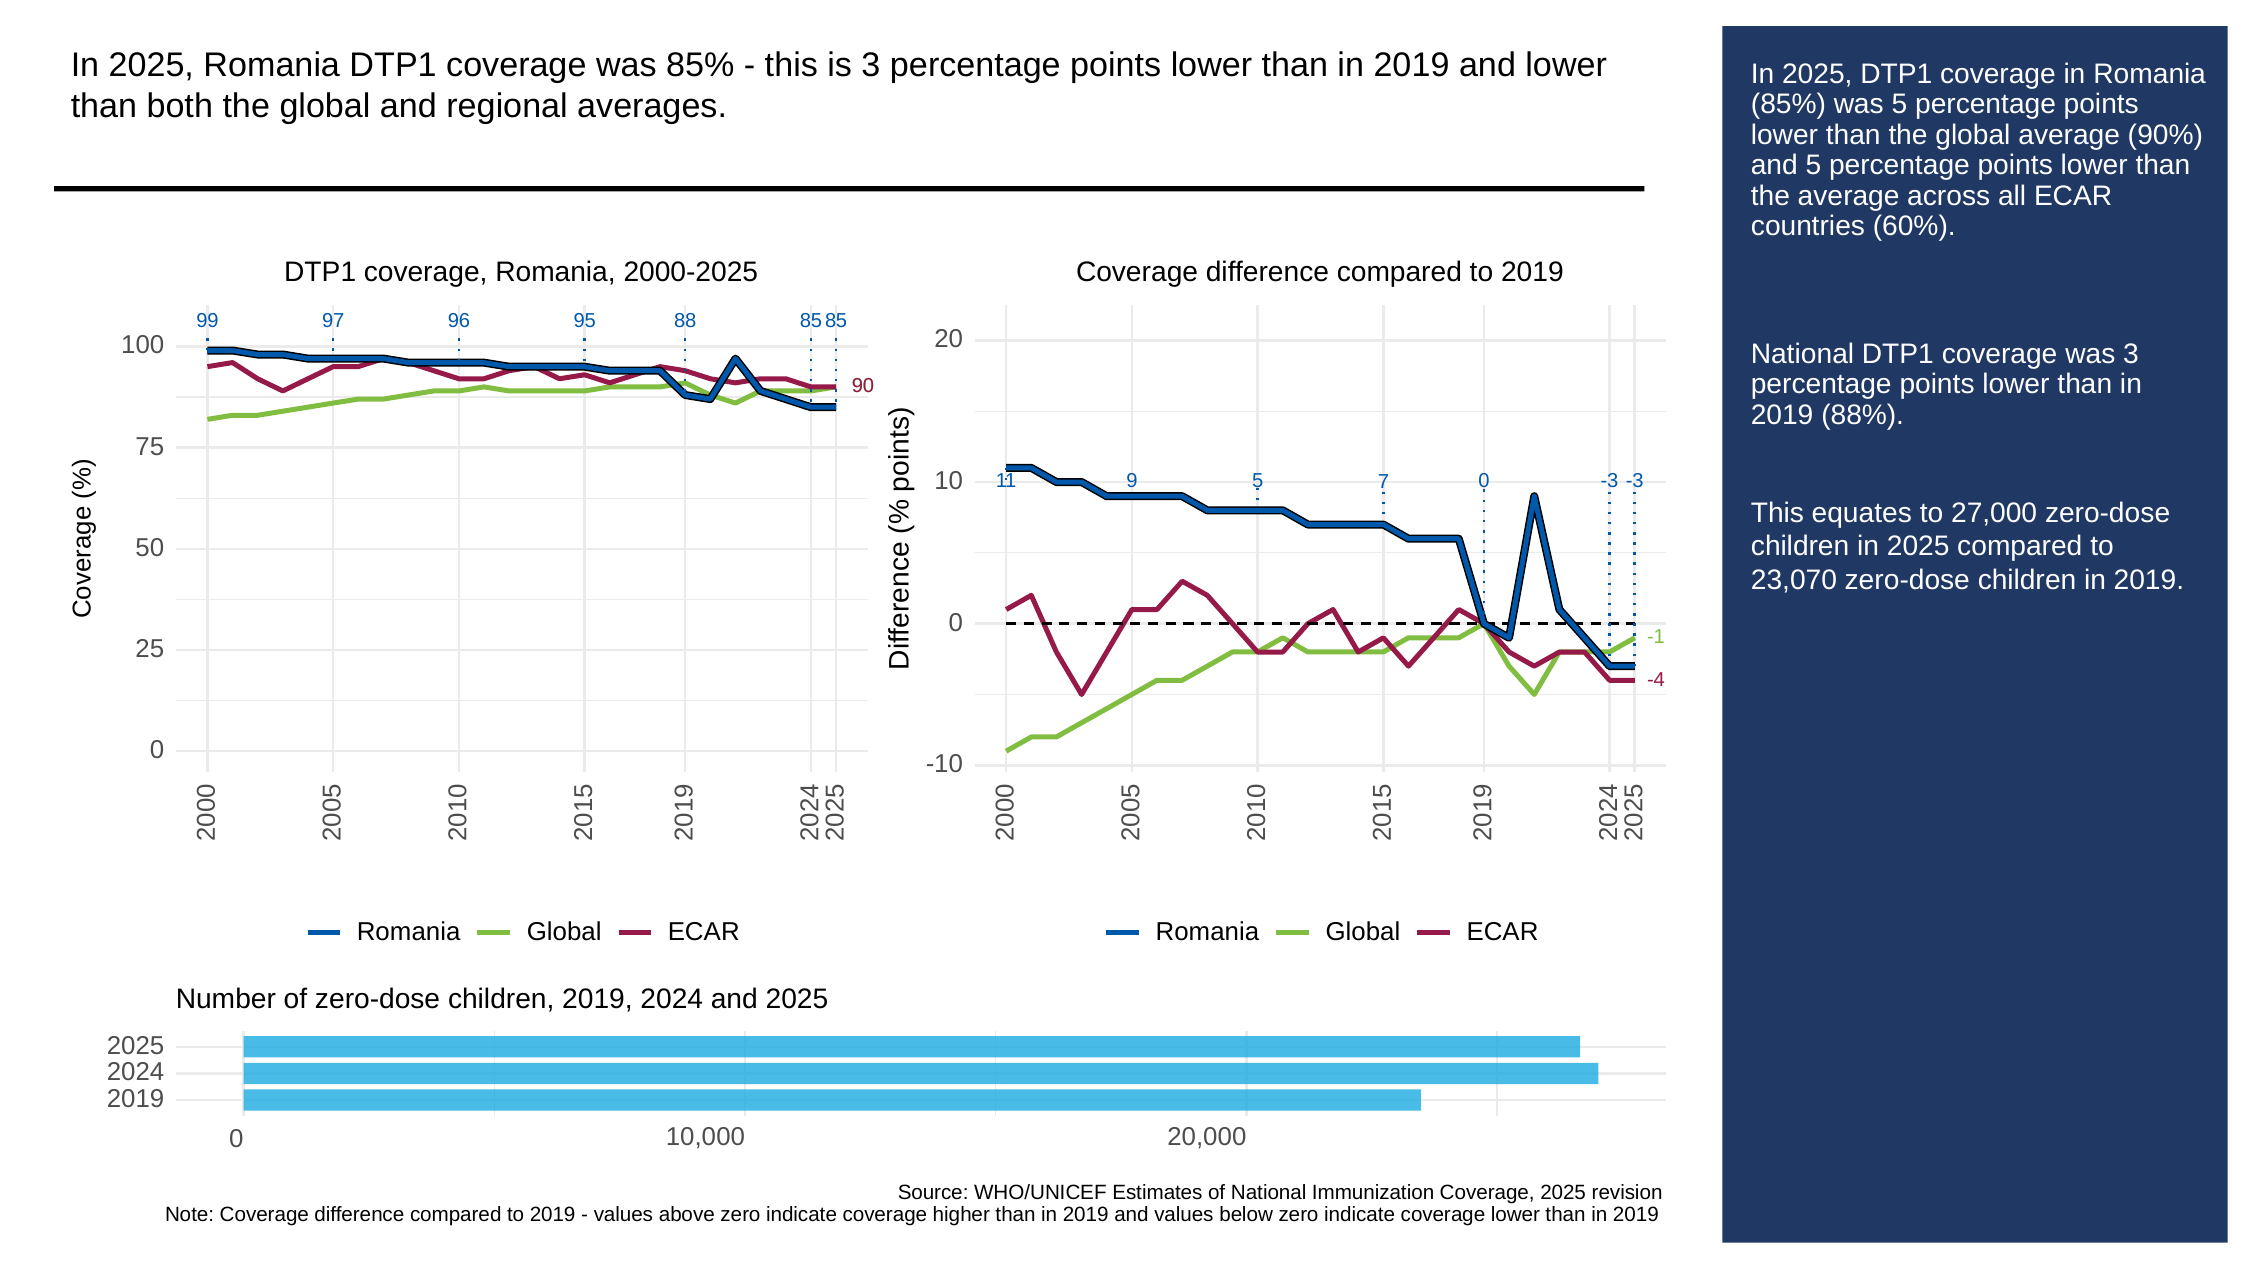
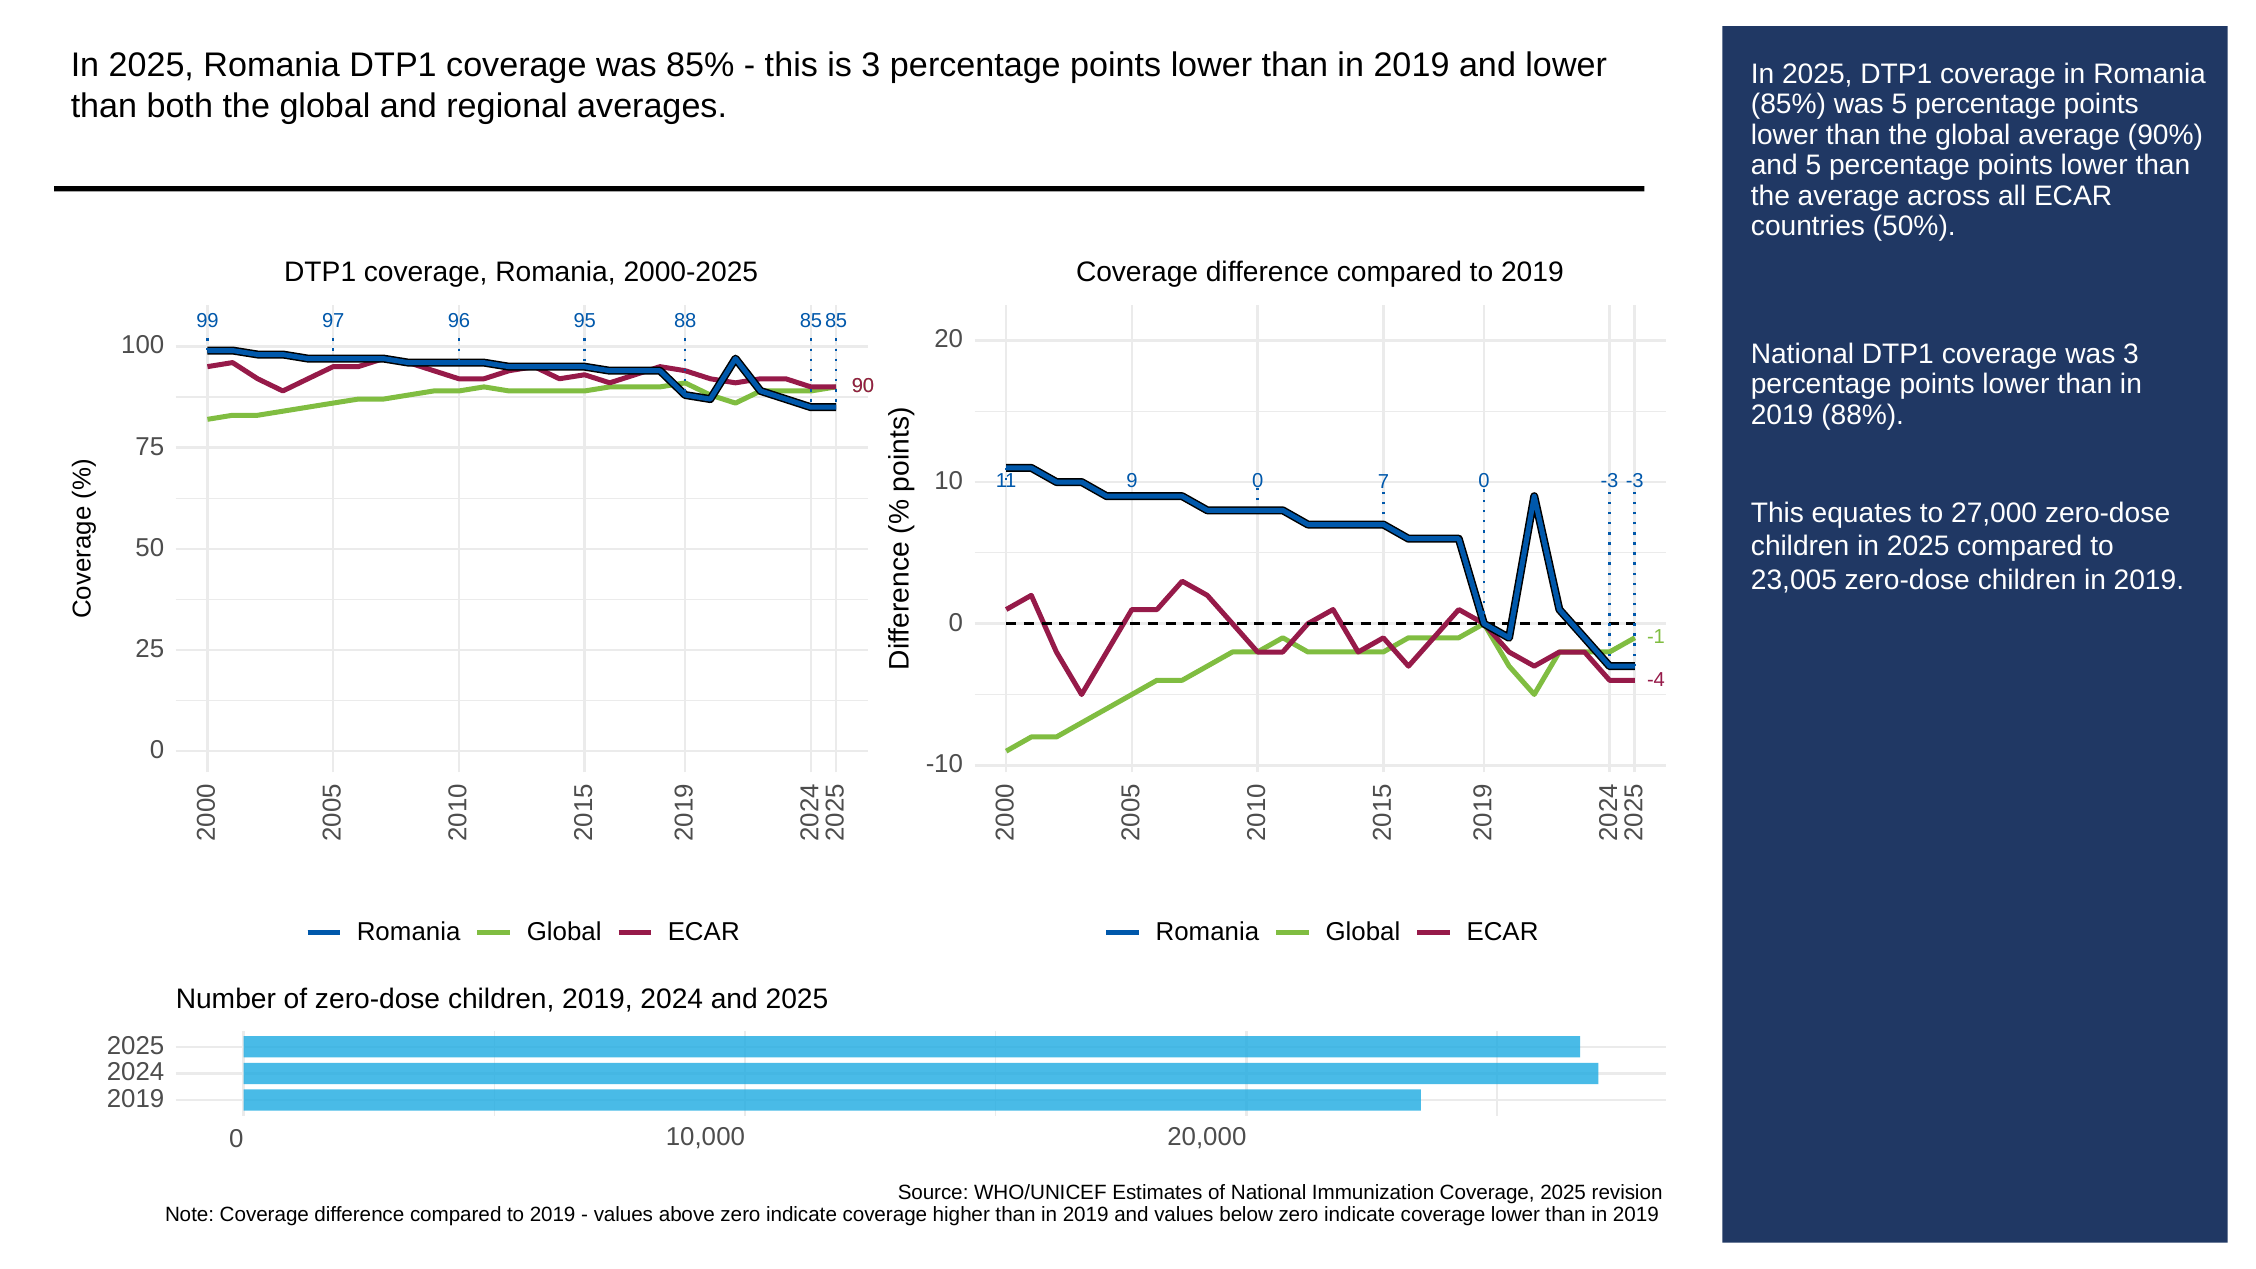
60%: 60% -> 50% (1914, 226)
9 5: 5 -> 0 (1258, 481)
23,070: 23,070 -> 23,005 (1794, 580)
